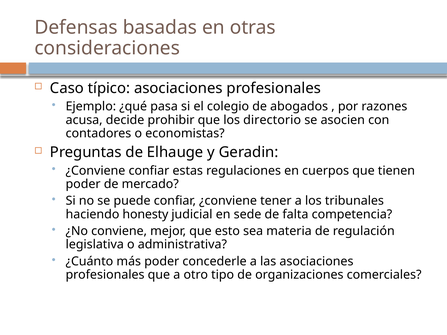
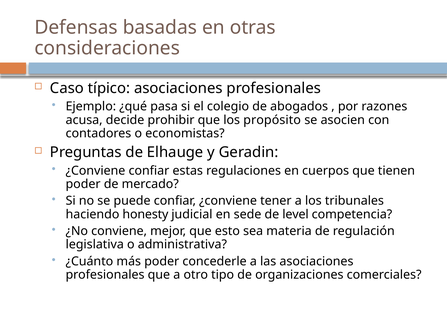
directorio: directorio -> propósito (272, 120)
falta: falta -> level (296, 214)
